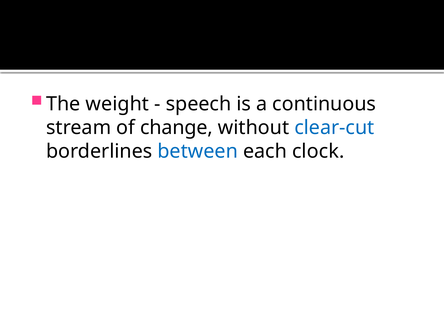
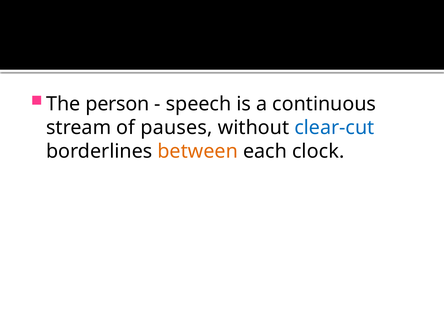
weight: weight -> person (117, 104)
change: change -> pauses (176, 128)
between colour: blue -> orange (198, 151)
